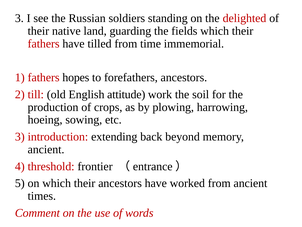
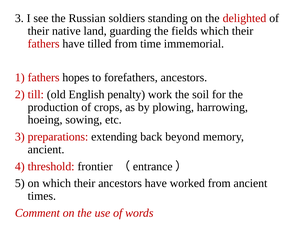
attitude: attitude -> penalty (126, 94)
introduction: introduction -> preparations (58, 136)
